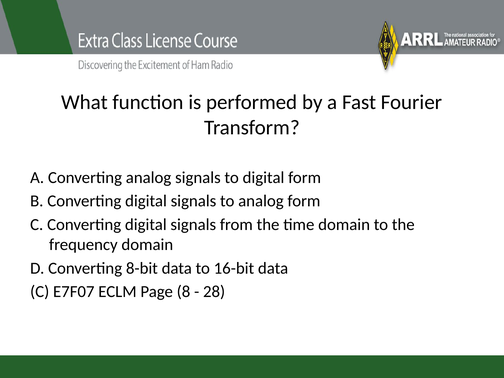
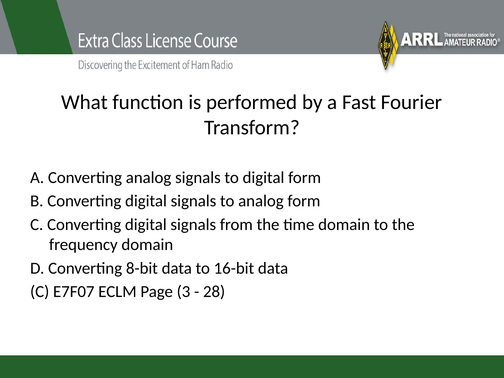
8: 8 -> 3 (184, 292)
